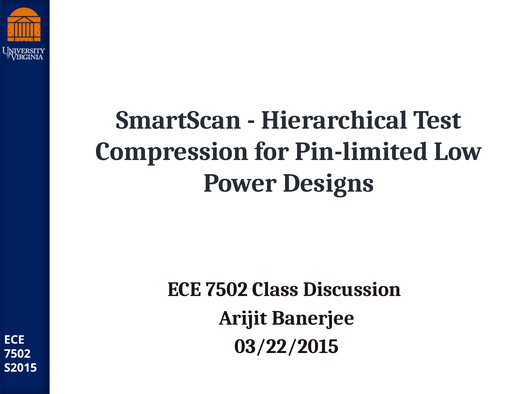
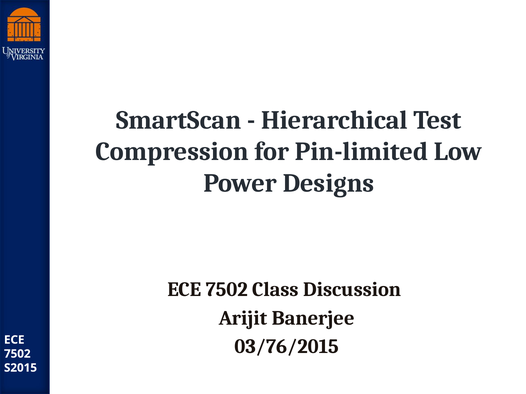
03/22/2015: 03/22/2015 -> 03/76/2015 (287, 347)
